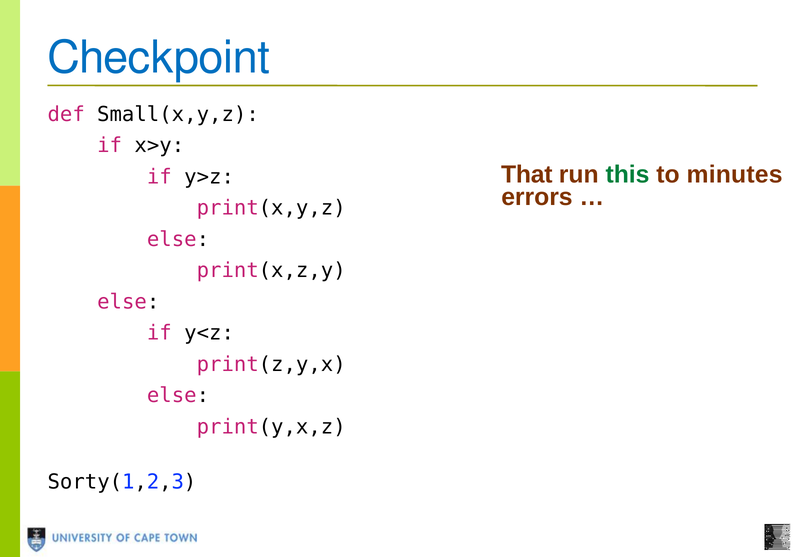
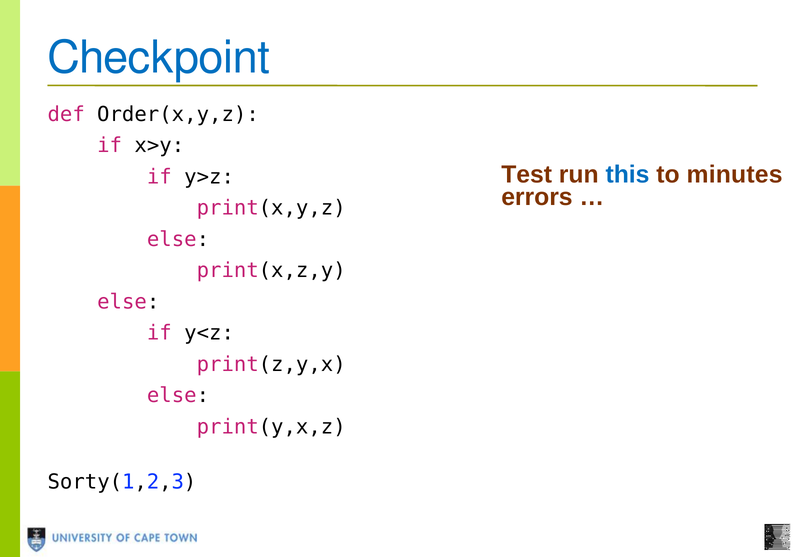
Small(x,y,z: Small(x,y,z -> Order(x,y,z (178, 114)
That: That -> Test (527, 175)
this colour: green -> blue (628, 175)
